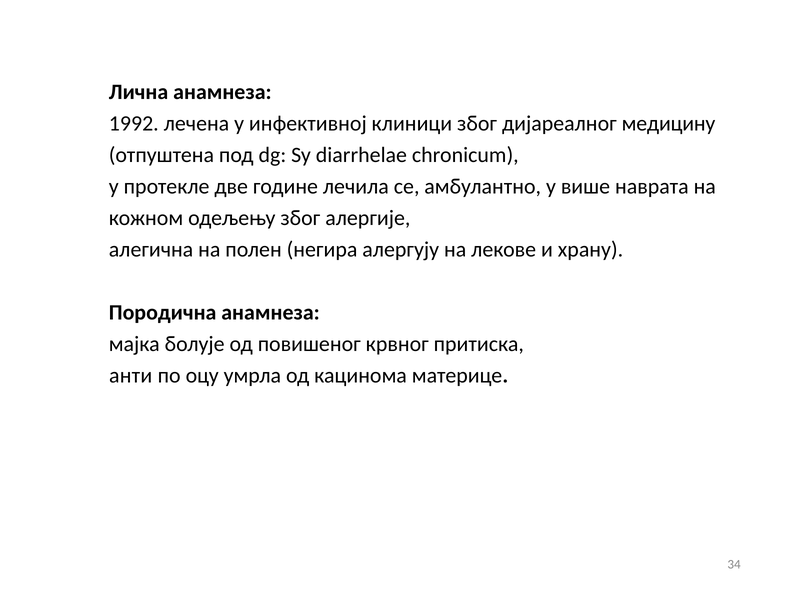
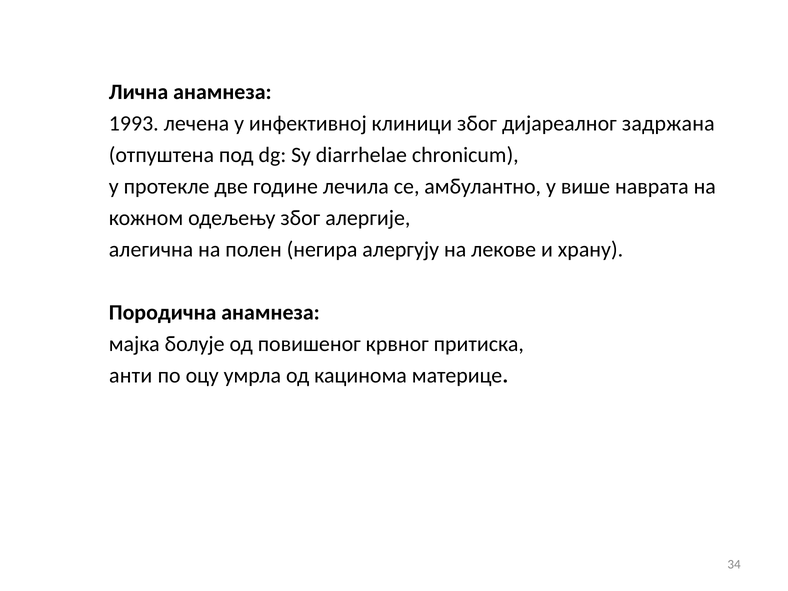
1992: 1992 -> 1993 (134, 124)
медицину: медицину -> задржана (668, 124)
